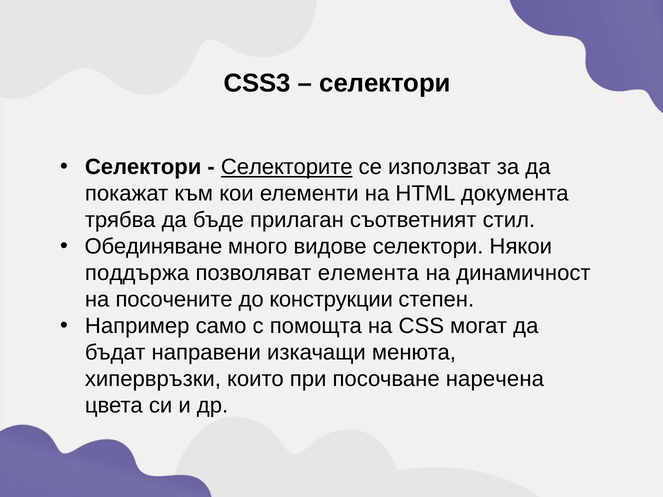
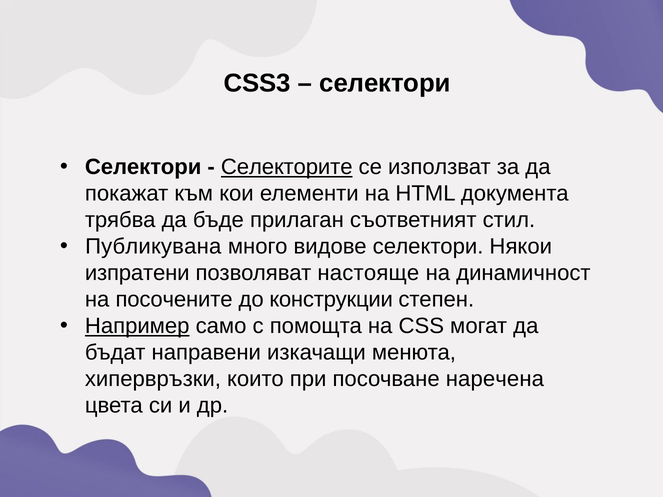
Обединяване: Обединяване -> Публикувана (153, 247)
поддържа: поддържа -> изпратени (137, 273)
елемента: елемента -> настояще (368, 273)
Например underline: none -> present (137, 326)
